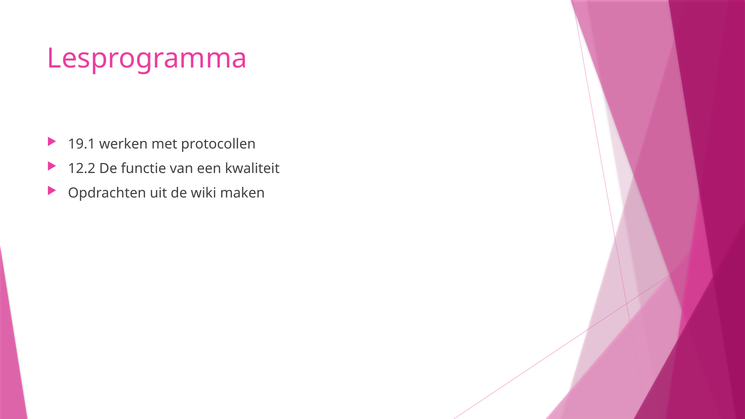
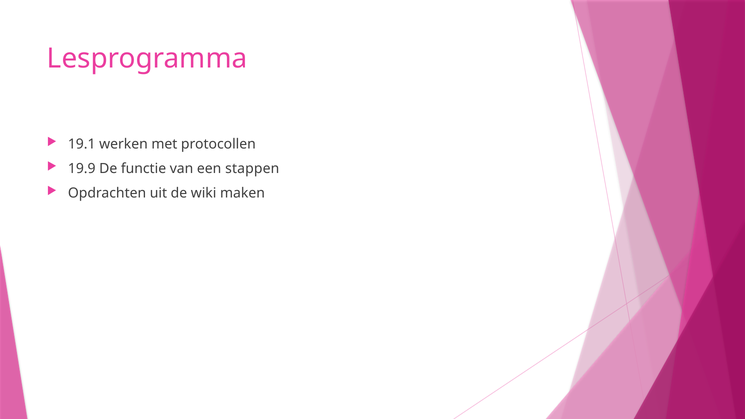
12.2: 12.2 -> 19.9 (82, 169)
kwaliteit: kwaliteit -> stappen (252, 169)
